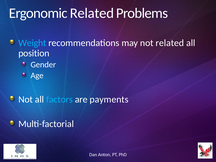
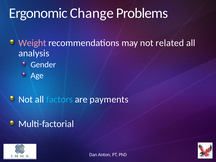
Ergonomic Related: Related -> Change (92, 13)
Weight colour: light blue -> pink (32, 43)
position: position -> analysis (34, 53)
